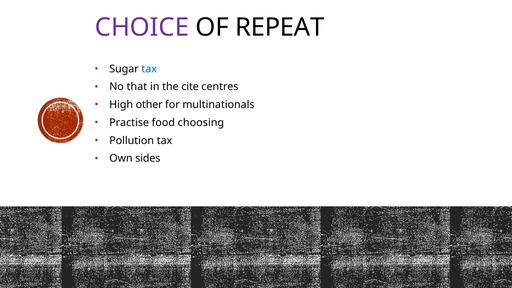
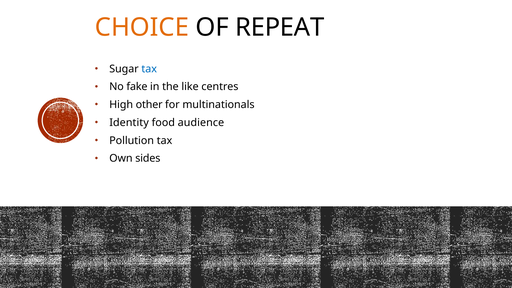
CHOICE colour: purple -> orange (142, 28)
that: that -> fake (137, 87)
cite: cite -> like (190, 87)
Practise: Practise -> Identity (129, 123)
choosing: choosing -> audience (201, 123)
